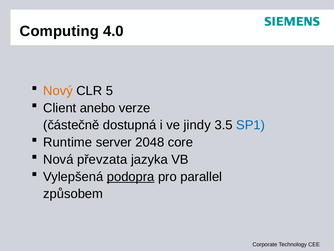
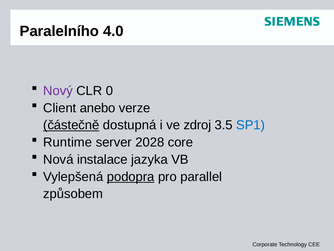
Computing: Computing -> Paralelního (59, 31)
Nový colour: orange -> purple (58, 91)
5: 5 -> 0 (109, 91)
částečně underline: none -> present (71, 125)
jindy: jindy -> zdroj (197, 125)
2048: 2048 -> 2028 (150, 142)
převzata: převzata -> instalace (102, 159)
